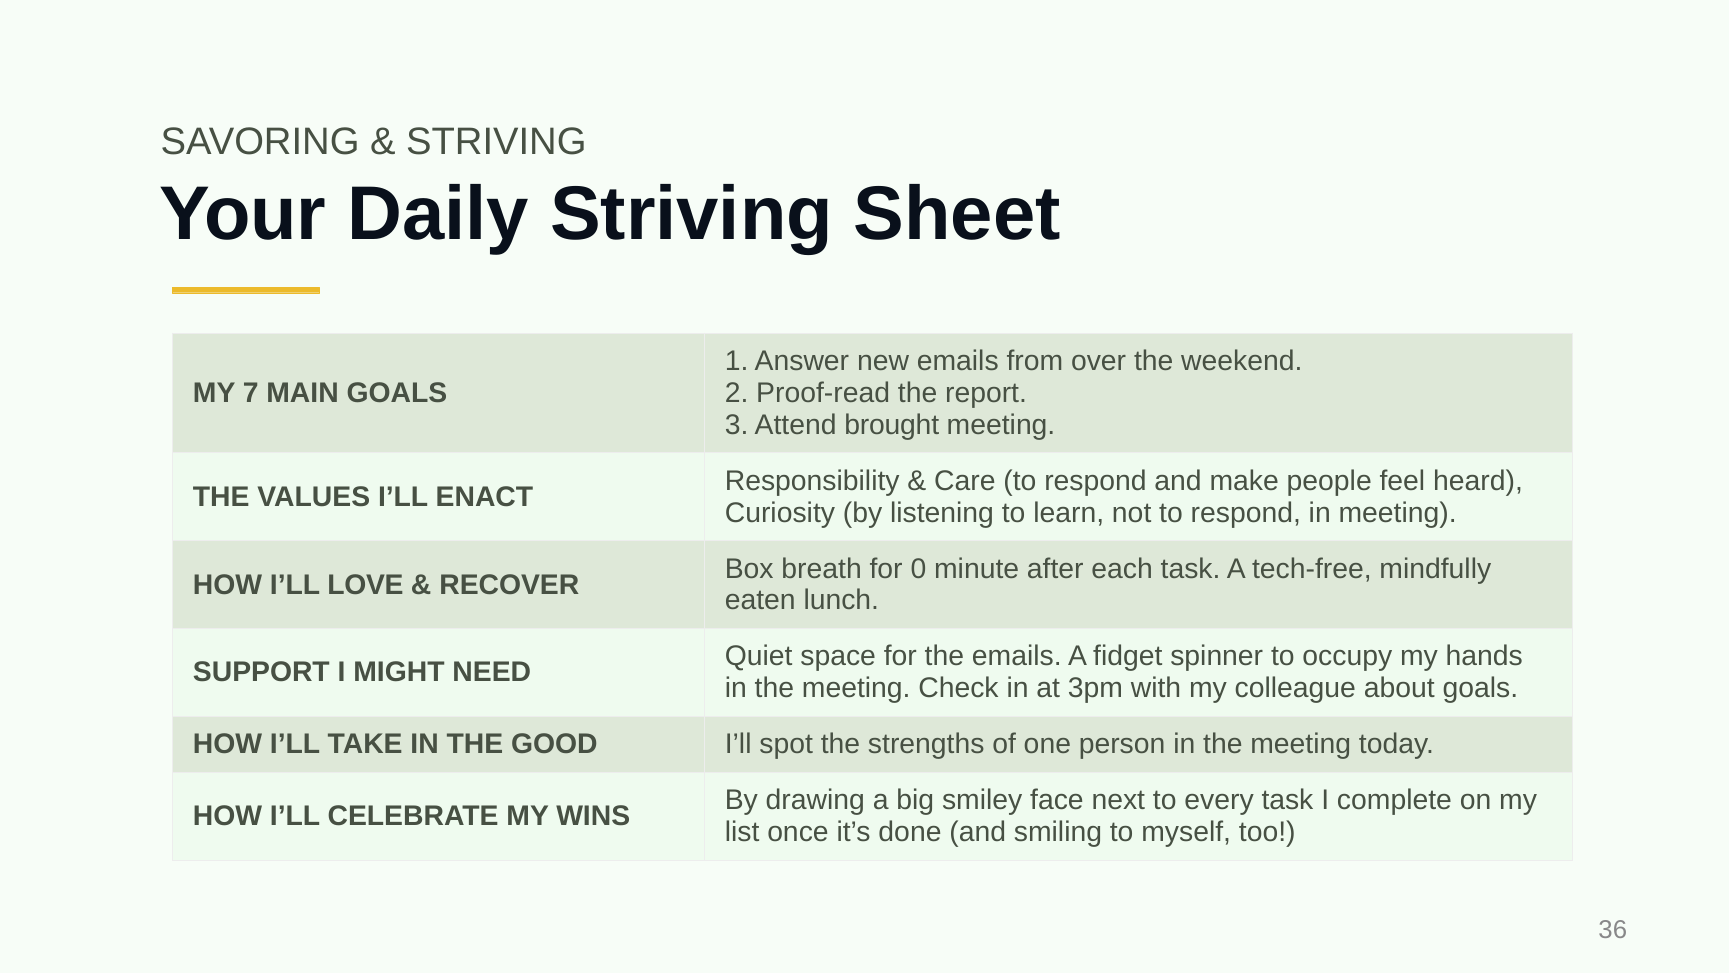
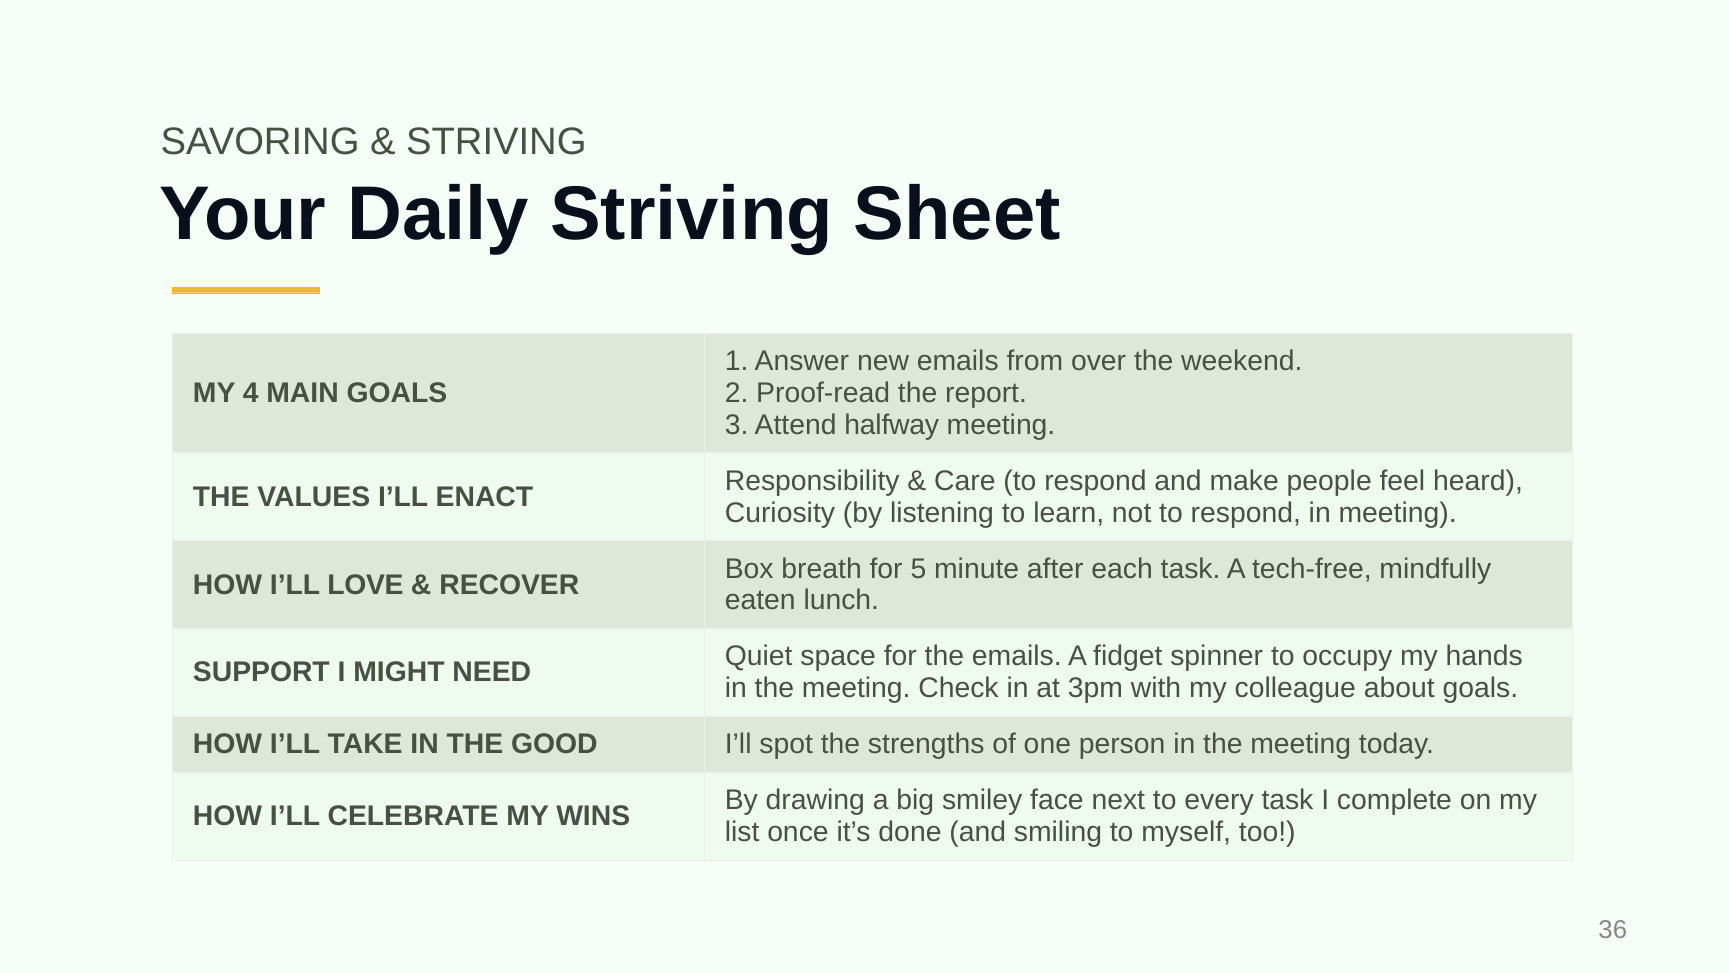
7: 7 -> 4 (251, 393)
brought: brought -> halfway (892, 425)
0: 0 -> 5 (918, 569)
